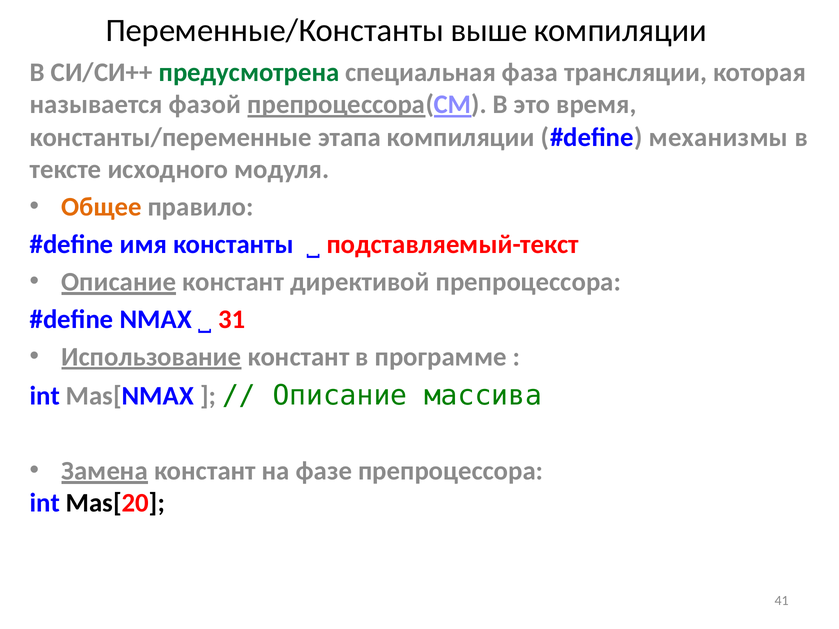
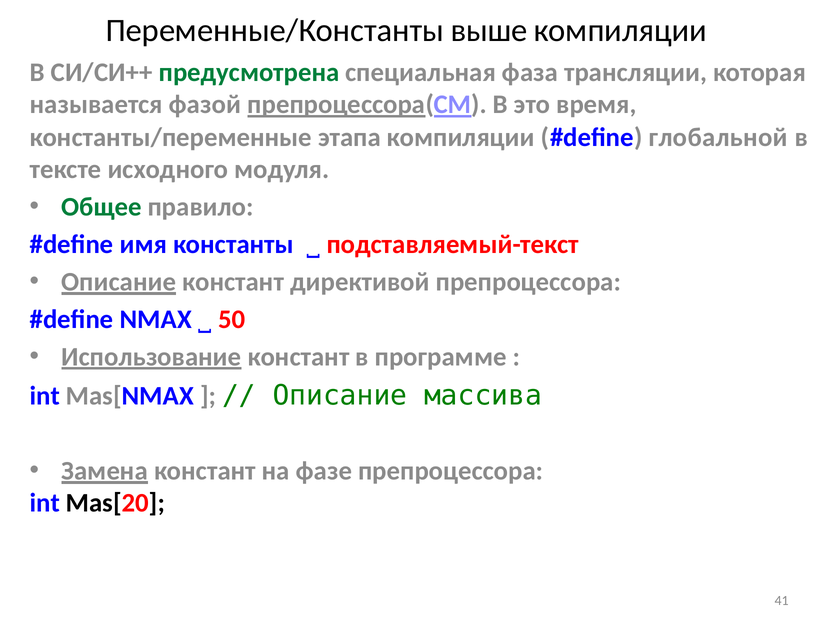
механизмы: механизмы -> глобальной (718, 137)
Общее colour: orange -> green (101, 207)
31: 31 -> 50 (232, 320)
